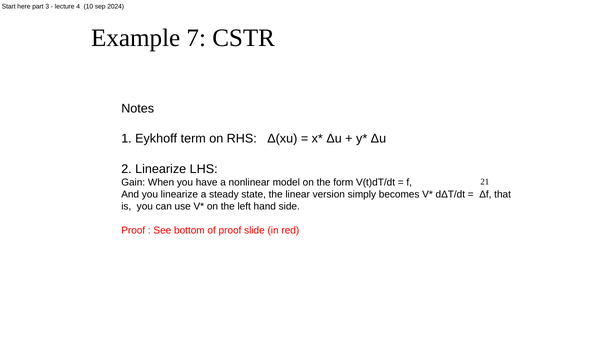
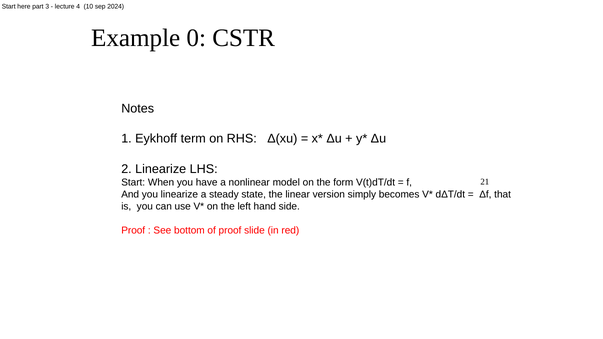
7: 7 -> 0 (196, 38)
Gain: Gain -> Start (133, 182)
